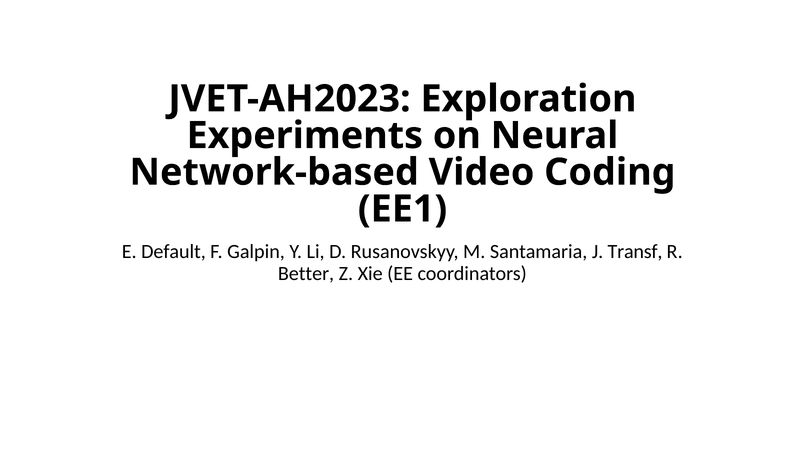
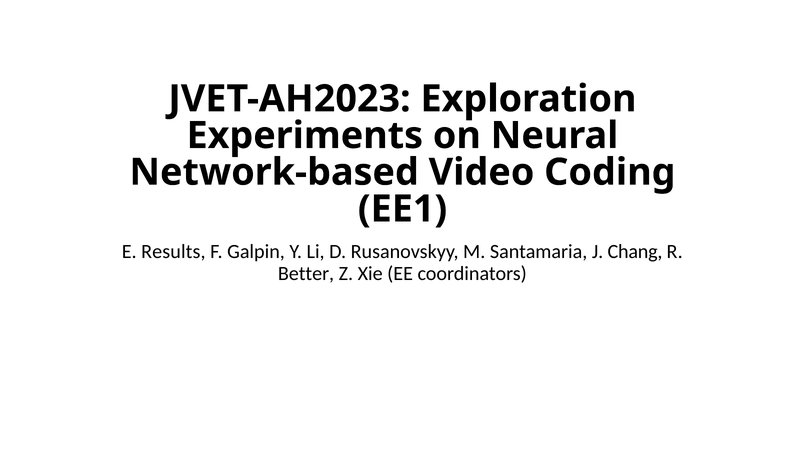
Default: Default -> Results (173, 252)
Transf: Transf -> Chang (635, 252)
